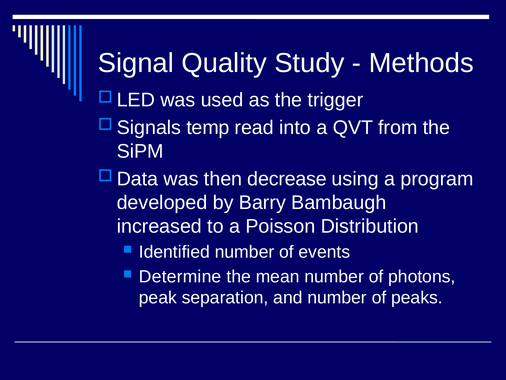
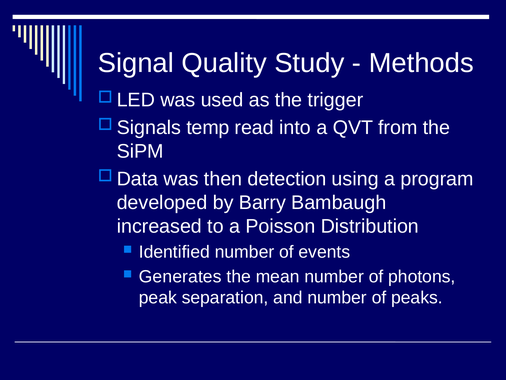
decrease: decrease -> detection (287, 179)
Determine: Determine -> Generates (180, 276)
